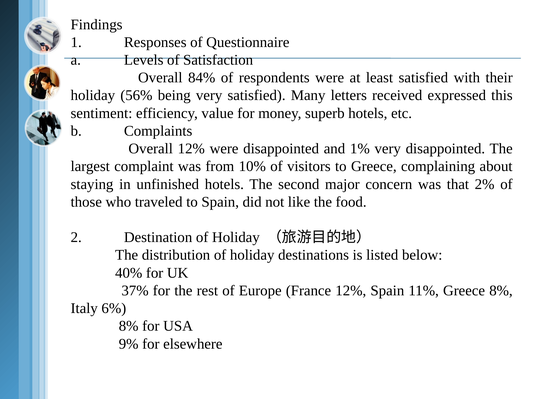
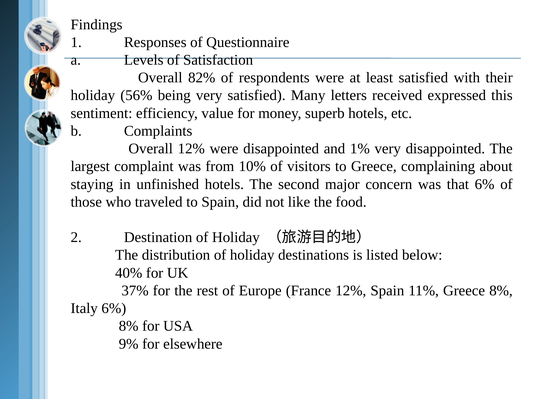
84%: 84% -> 82% (202, 78)
that 2%: 2% -> 6% (485, 184)
